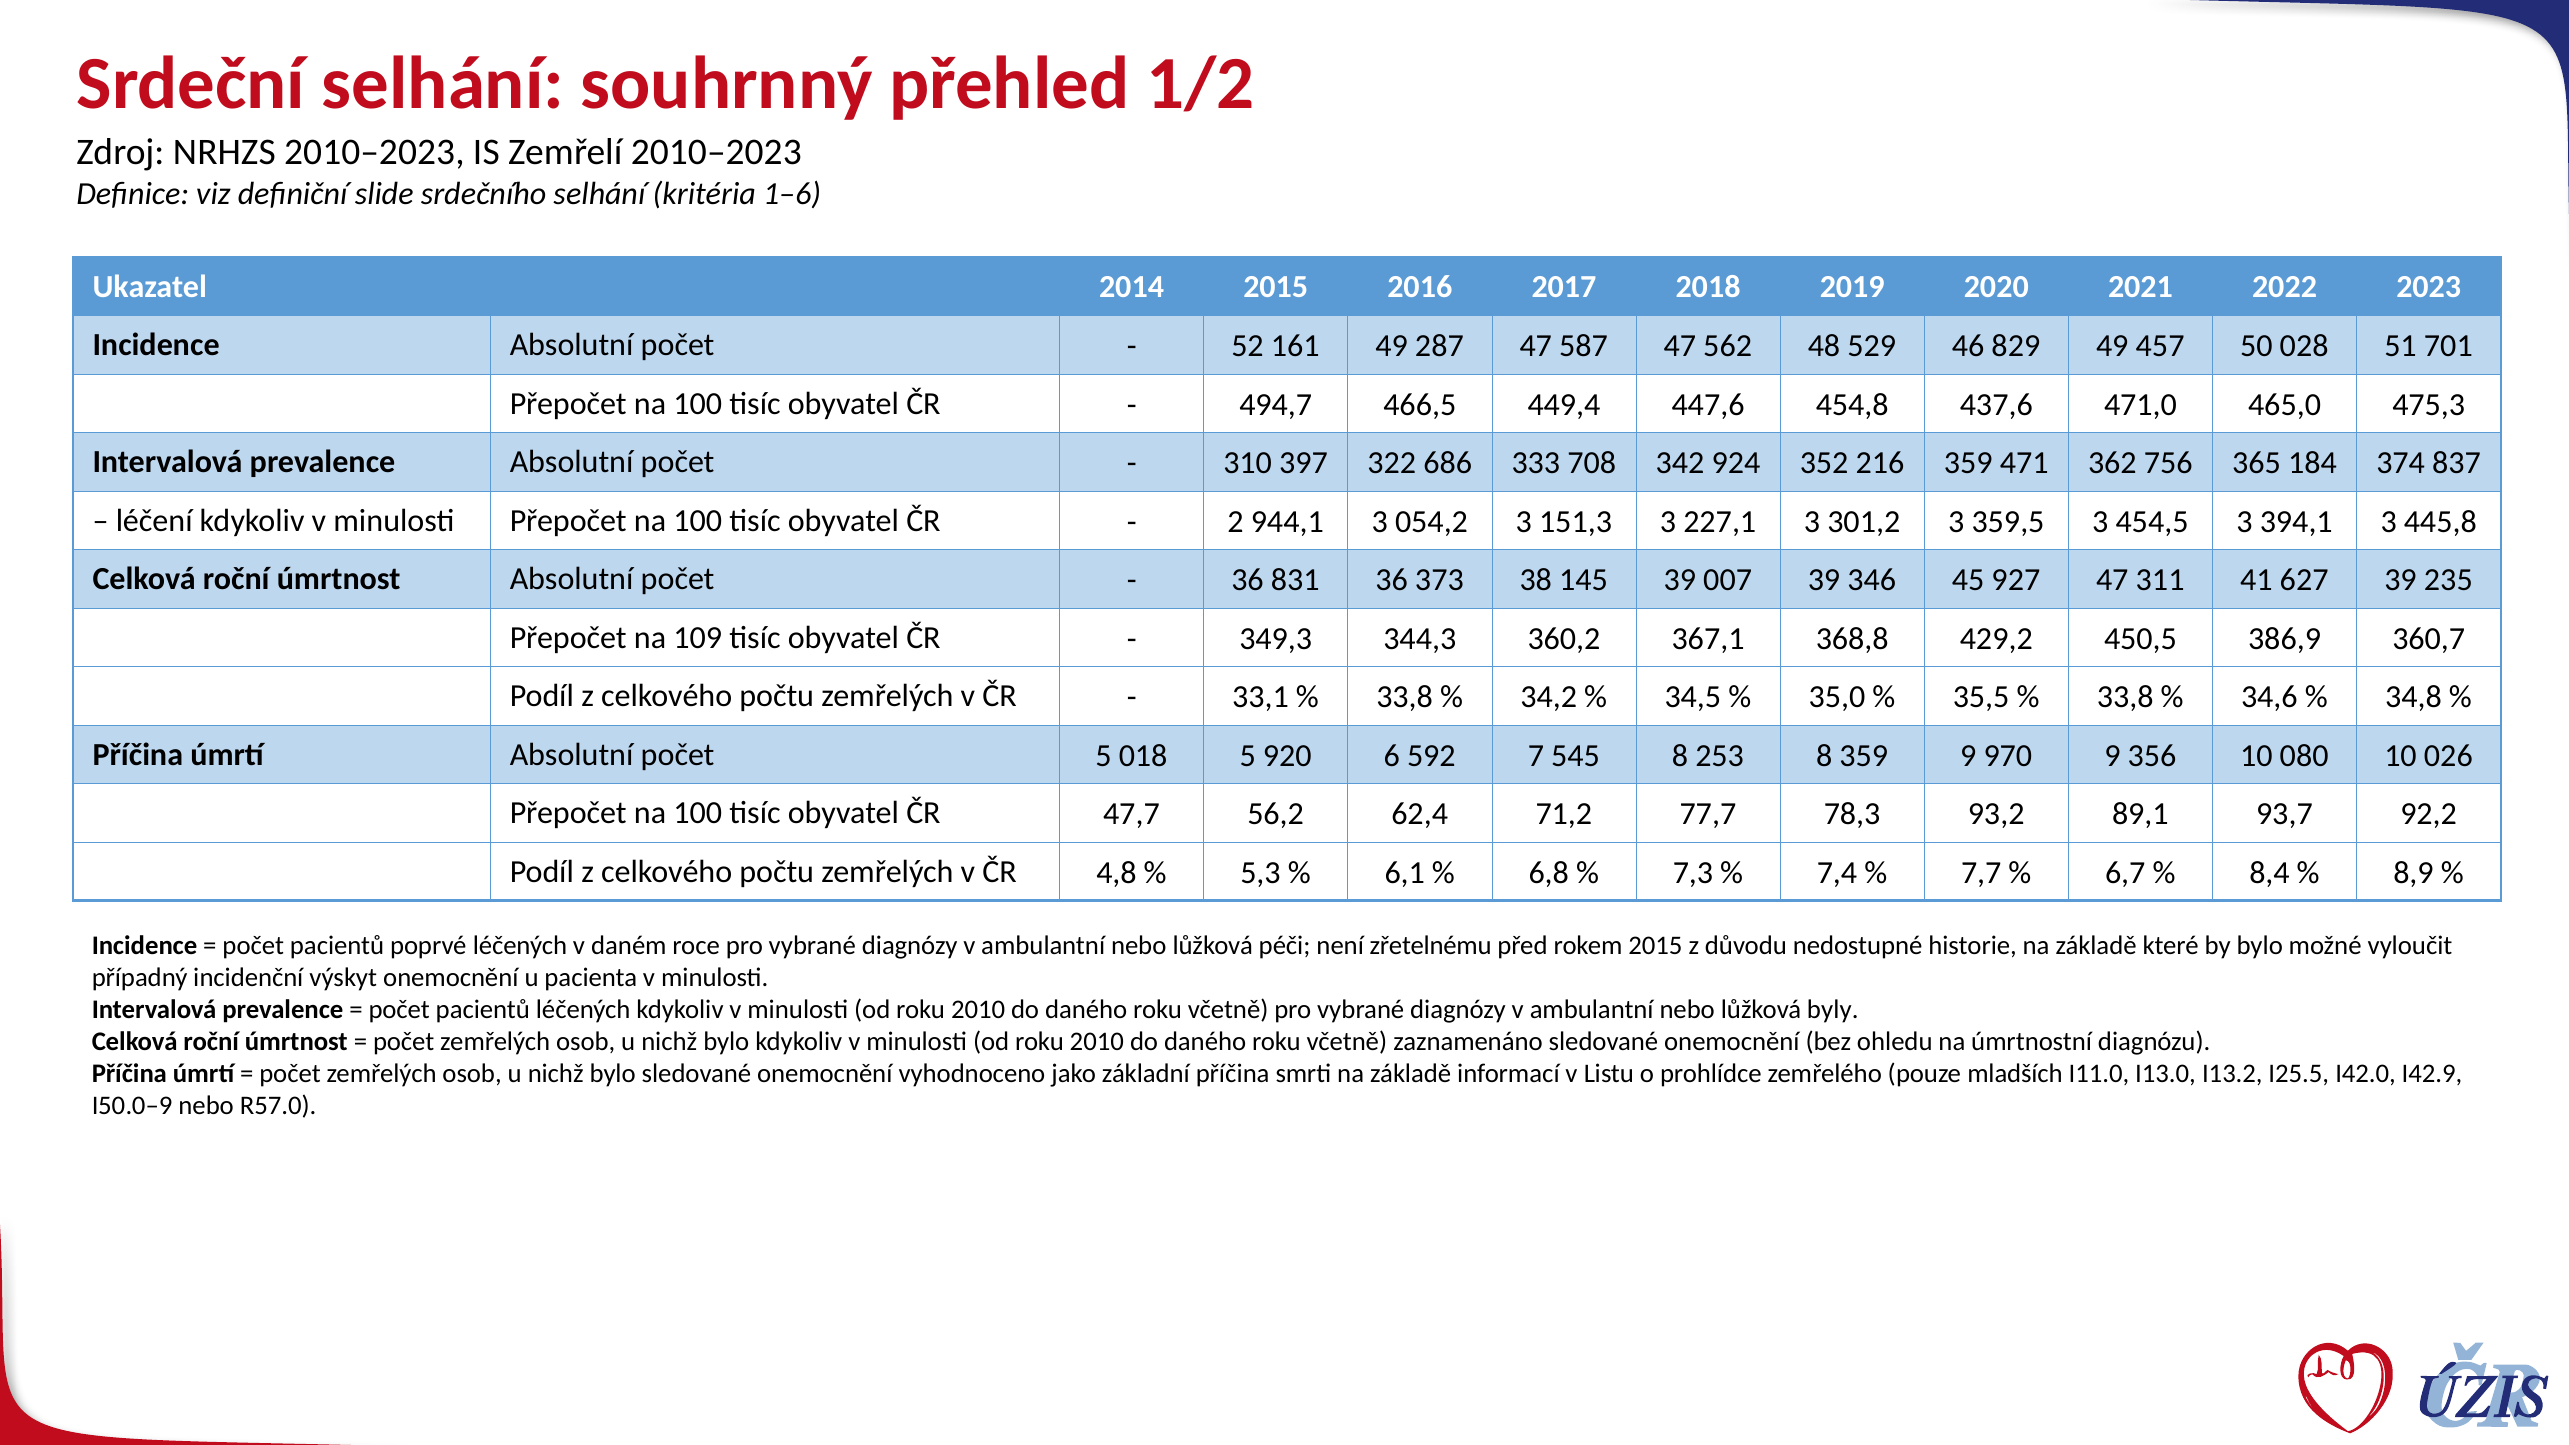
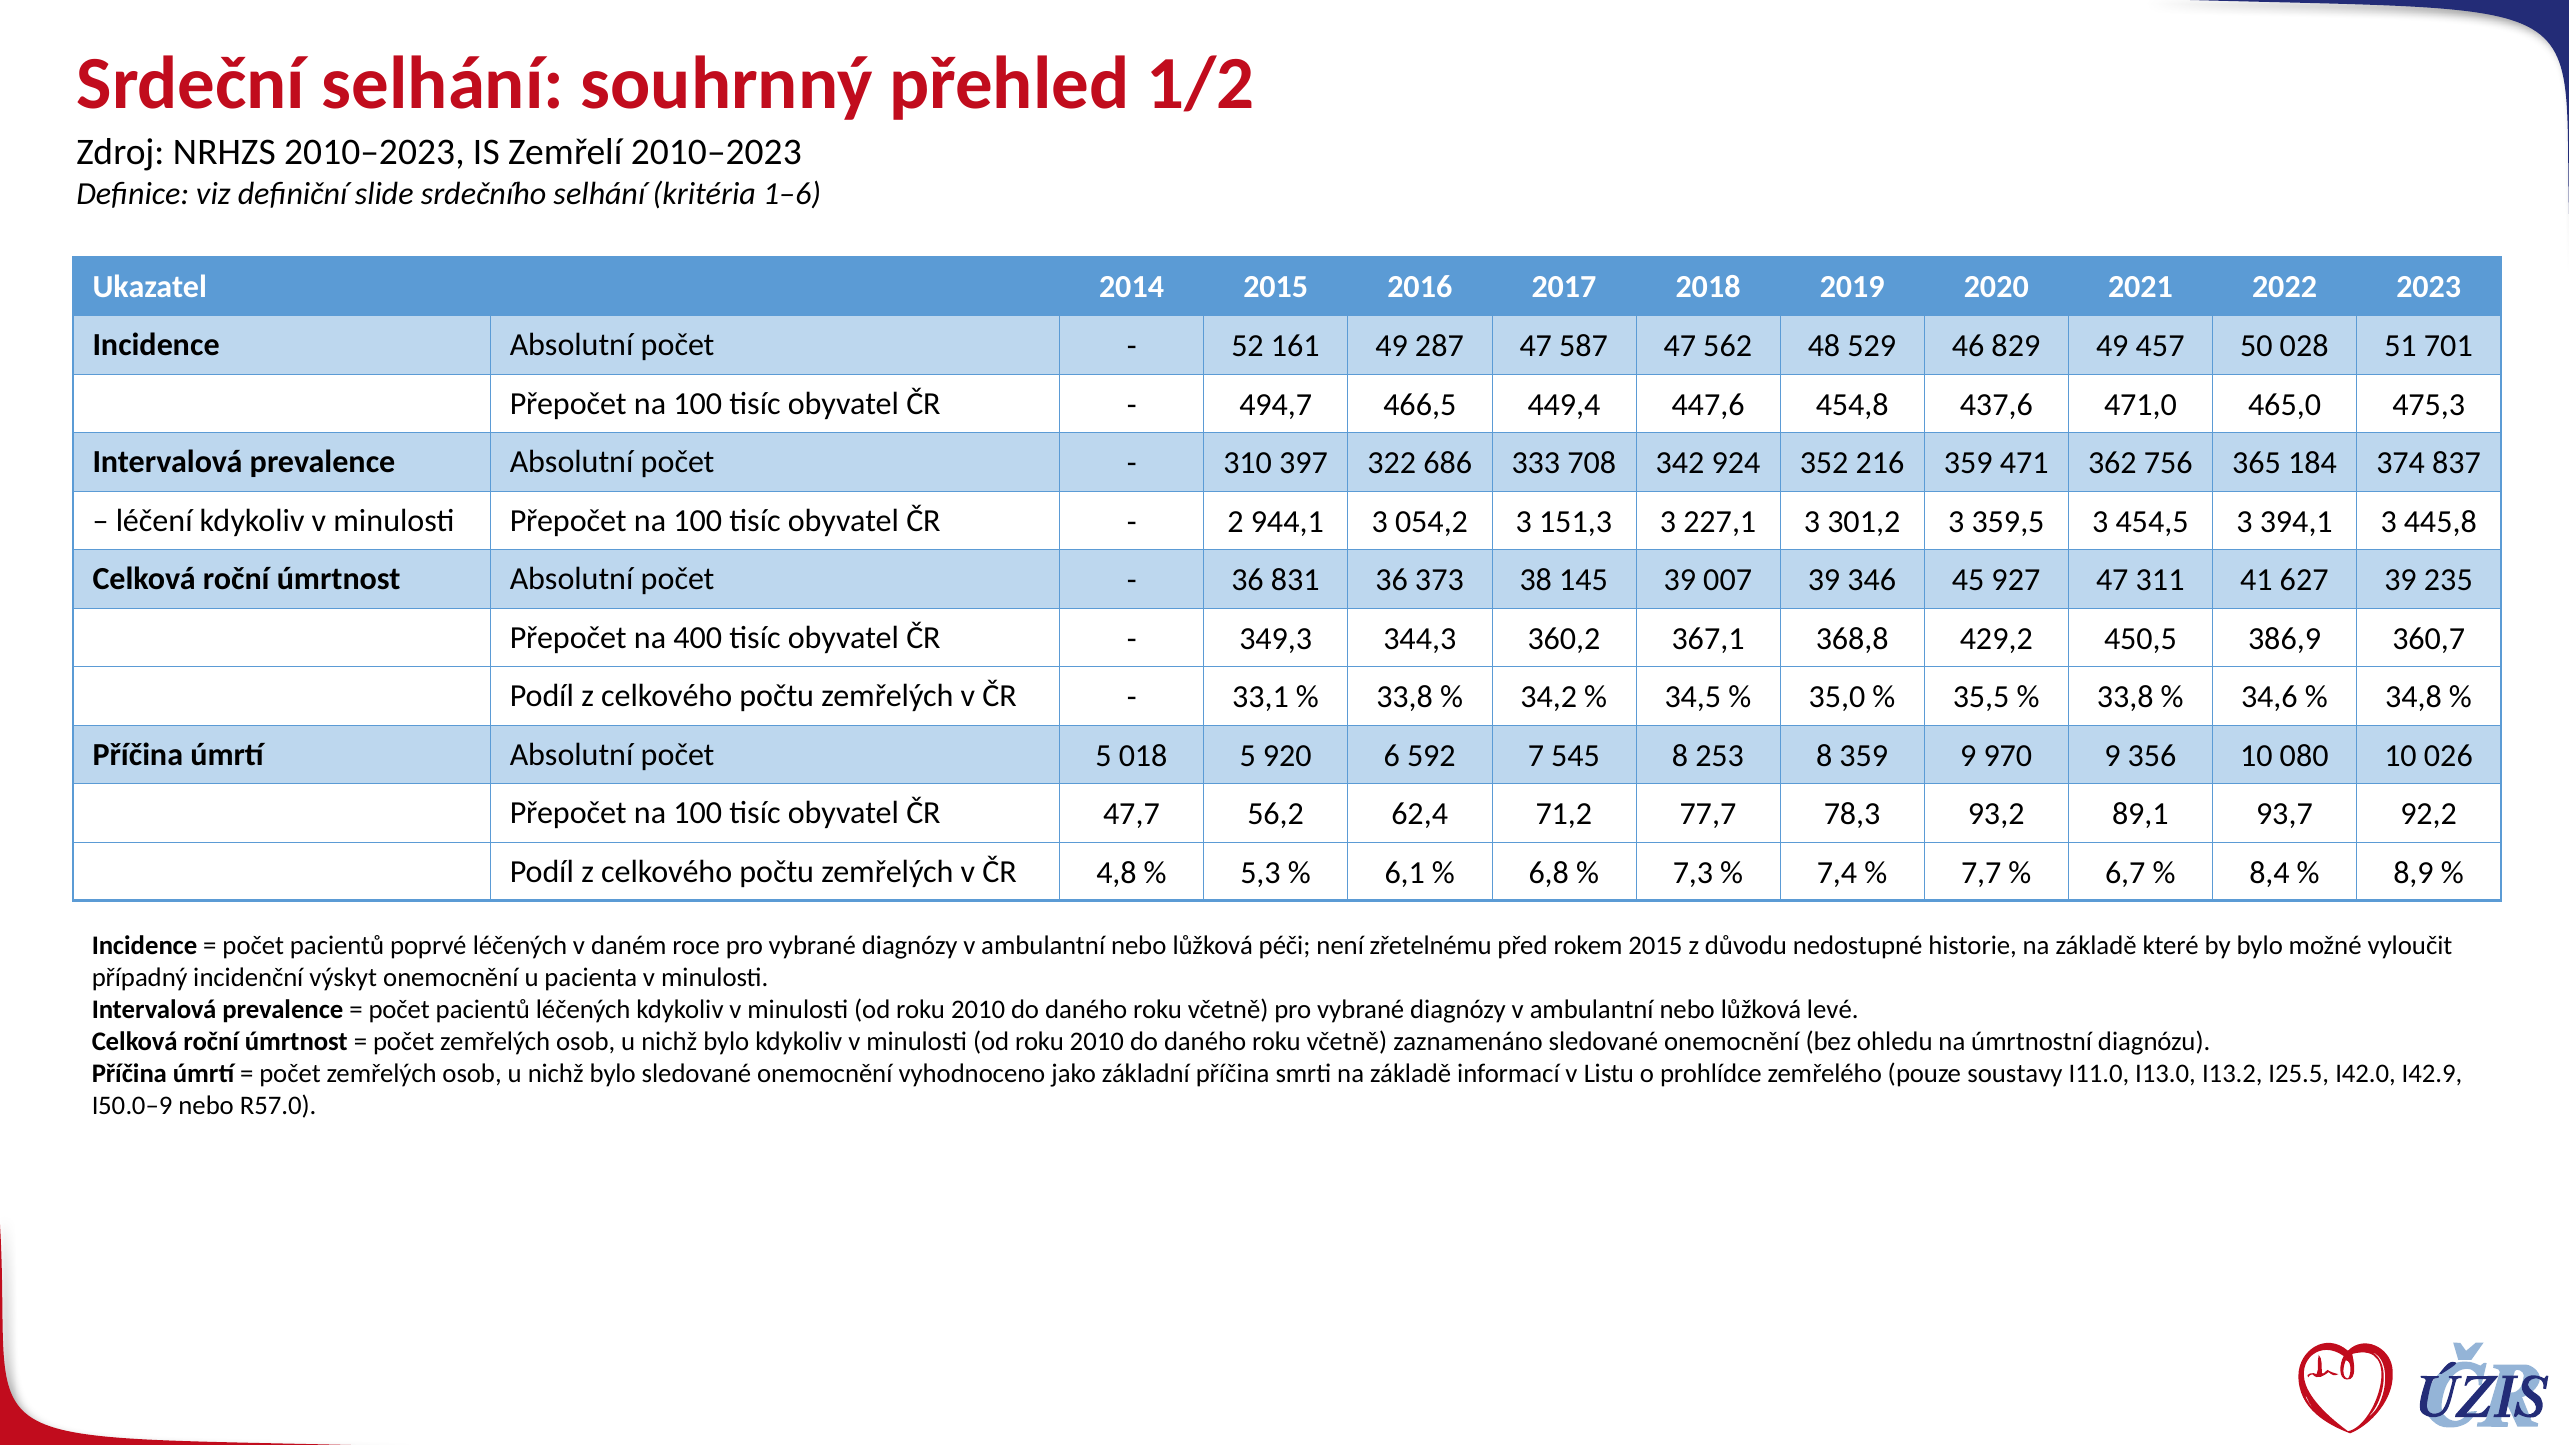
109: 109 -> 400 (698, 638)
byly: byly -> levé (1833, 1010)
mladších: mladších -> soustavy (2015, 1074)
